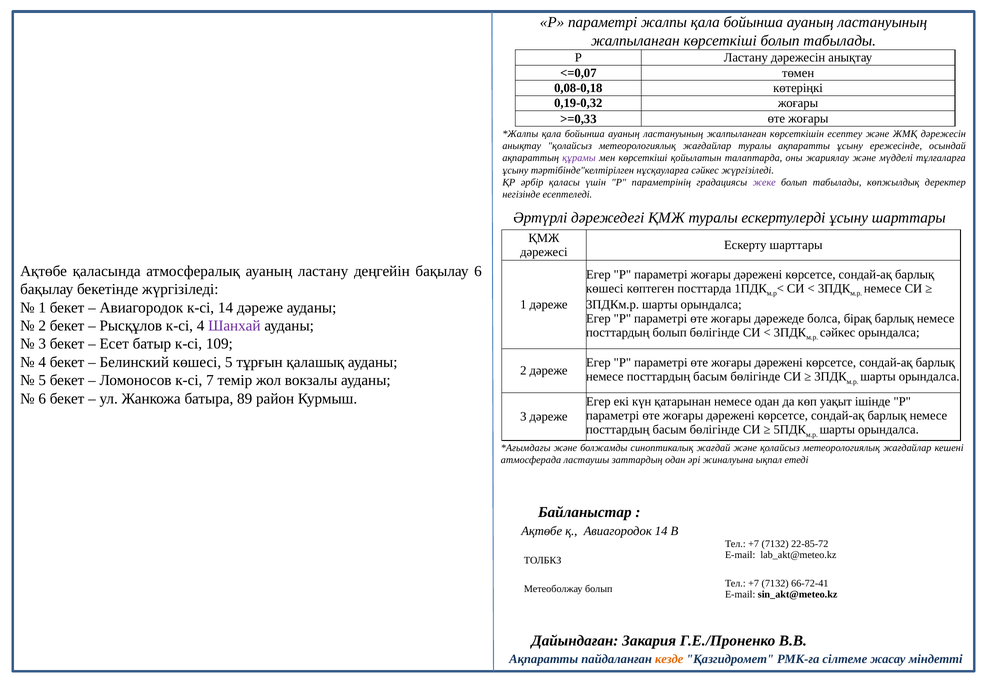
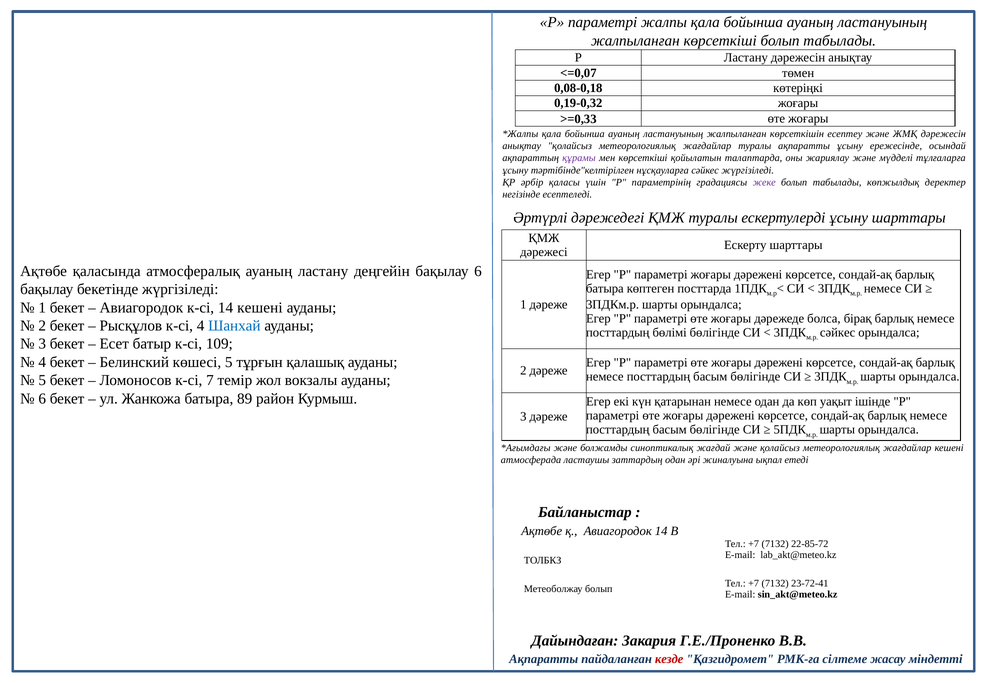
көшесі: көшесі -> батыра (605, 289)
14 дәреже: дәреже -> кешені (260, 308)
Шанхай colour: purple -> blue (234, 326)
посттардың болып: болып -> бөлімі (670, 332)
66-72-41: 66-72-41 -> 23-72-41 (810, 583)
кезде colour: orange -> red (669, 659)
